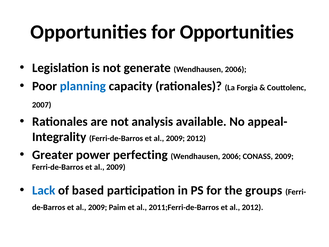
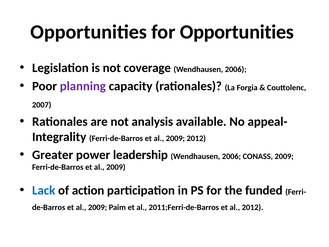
generate: generate -> coverage (147, 68)
planning colour: blue -> purple (83, 86)
perfecting: perfecting -> leadership (140, 155)
based: based -> action (88, 190)
groups: groups -> funded (264, 190)
